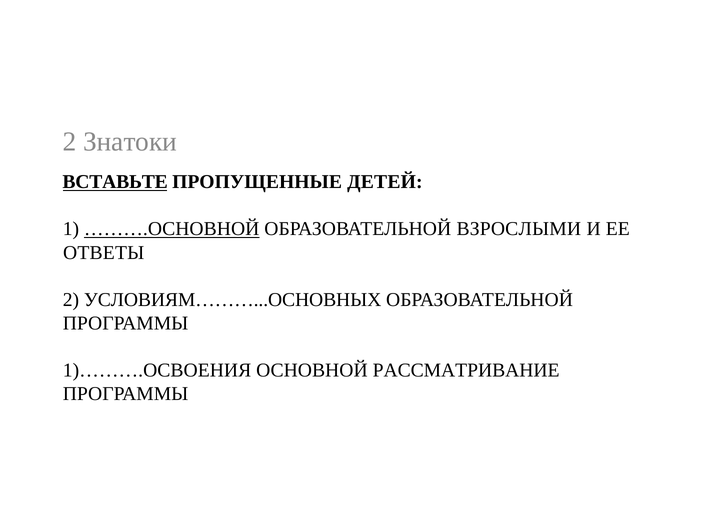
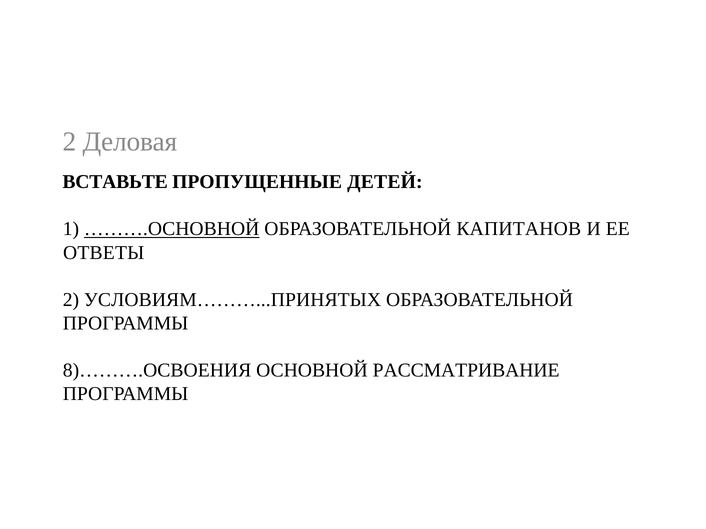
Знатоки: Знатоки -> Деловая (130, 142)
ВСТАВЬТЕ underline: present -> none (115, 182)
ВЗРОСЛЫМИ: ВЗРОСЛЫМИ -> КАПИТАНОВ (519, 229)
УСЛОВИЯМ………...ОСНОВНЫХ: УСЛОВИЯМ………...ОСНОВНЫХ -> УСЛОВИЯМ………...ПРИНЯТЫХ (233, 300)
1)……….ОСВОЕНИЯ: 1)……….ОСВОЕНИЯ -> 8)……….ОСВОЕНИЯ (157, 370)
